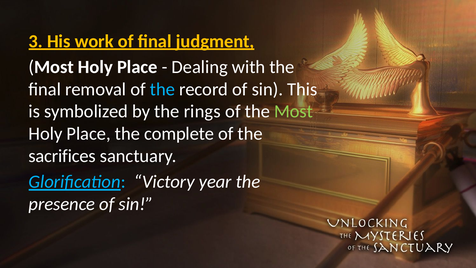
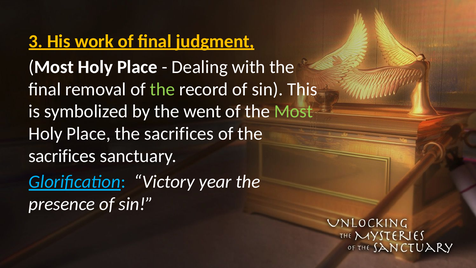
the colour: light blue -> light green (163, 89)
rings: rings -> went (202, 111)
Place the complete: complete -> sacrifices (179, 134)
